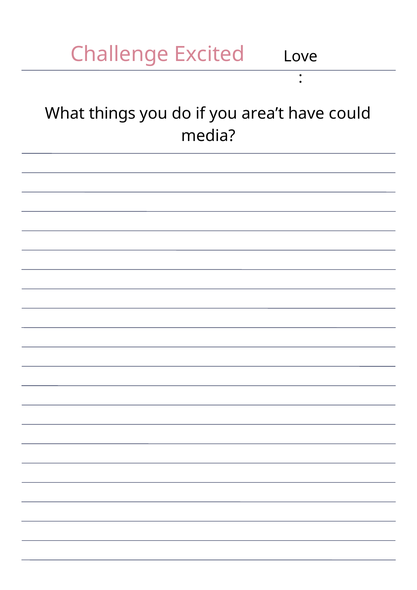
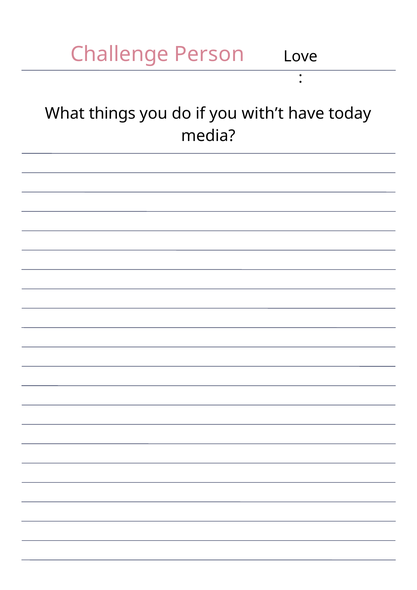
Excited: Excited -> Person (209, 54)
area’t: area’t -> with’t (263, 113)
could: could -> today (350, 113)
